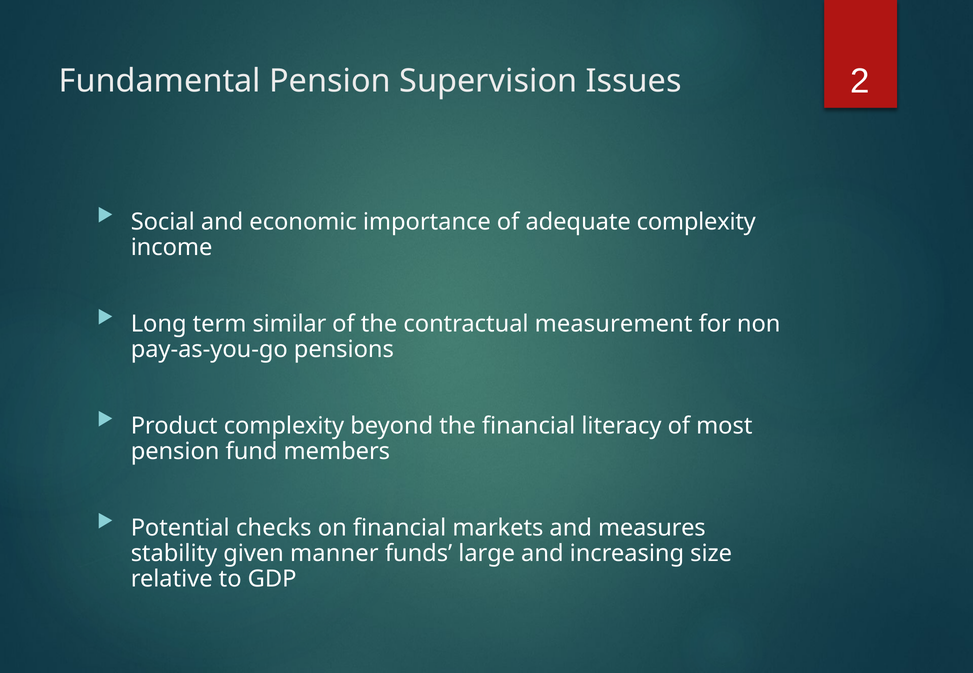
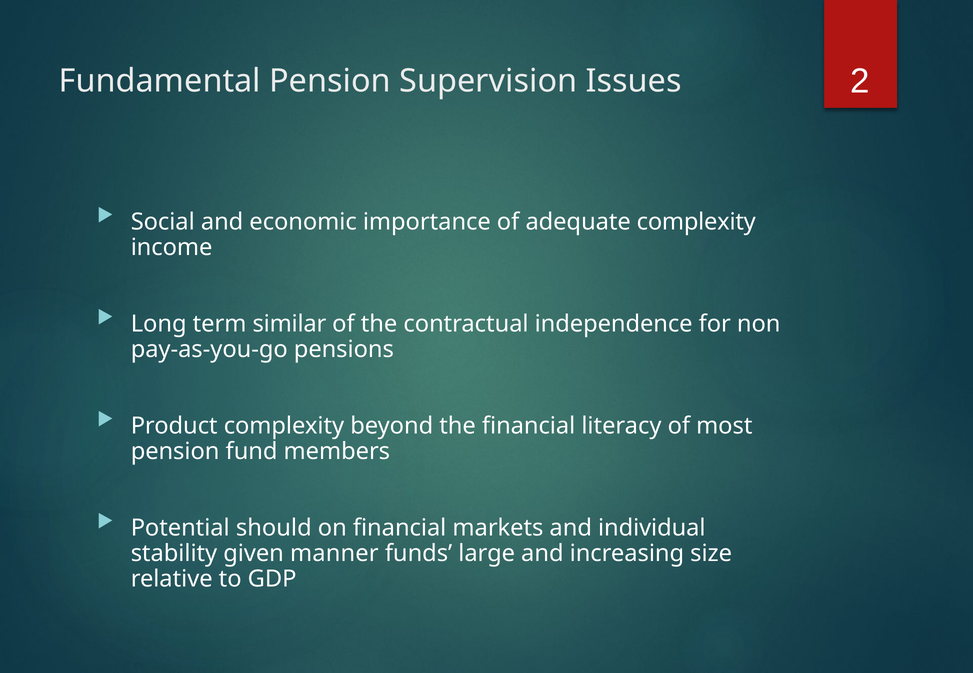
measurement: measurement -> independence (614, 324)
checks: checks -> should (274, 528)
measures: measures -> individual (652, 528)
